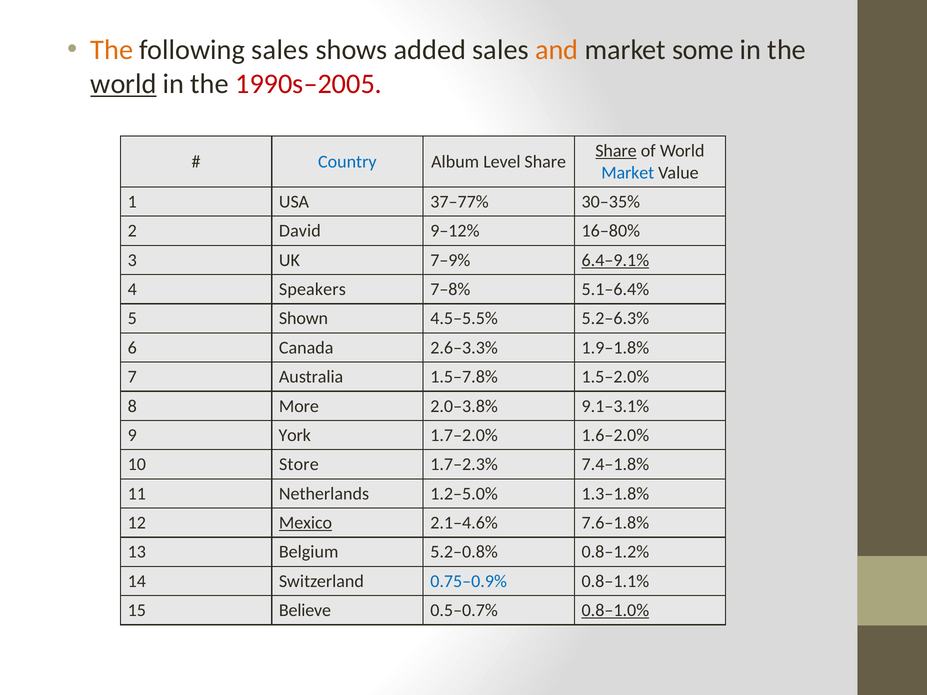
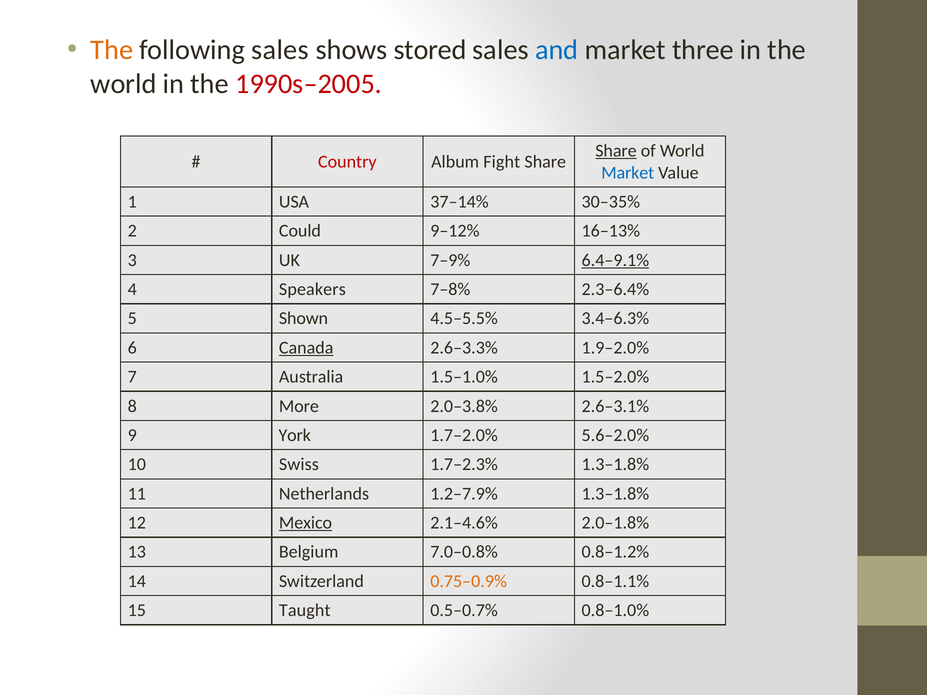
added: added -> stored (430, 50)
and colour: orange -> blue (557, 50)
some: some -> three (703, 50)
world underline: present -> none (123, 84)
Country colour: blue -> red (347, 162)
Level: Level -> Fight (502, 162)
37–77%: 37–77% -> 37–14% (459, 202)
David: David -> Could (300, 231)
16–80%: 16–80% -> 16–13% (611, 231)
5.1–6.4%: 5.1–6.4% -> 2.3–6.4% (615, 289)
5.2–6.3%: 5.2–6.3% -> 3.4–6.3% (615, 319)
Canada underline: none -> present (306, 348)
1.9–1.8%: 1.9–1.8% -> 1.9–2.0% (615, 348)
1.5–7.8%: 1.5–7.8% -> 1.5–1.0% (464, 377)
9.1–3.1%: 9.1–3.1% -> 2.6–3.1% (615, 406)
1.6–2.0%: 1.6–2.0% -> 5.6–2.0% (615, 435)
Store: Store -> Swiss (299, 465)
1.7–2.3% 7.4–1.8%: 7.4–1.8% -> 1.3–1.8% (615, 465)
1.2–5.0%: 1.2–5.0% -> 1.2–7.9% (464, 494)
7.6–1.8%: 7.6–1.8% -> 2.0–1.8% (615, 523)
5.2–0.8%: 5.2–0.8% -> 7.0–0.8% (464, 552)
0.75–0.9% colour: blue -> orange (469, 581)
Believe: Believe -> Taught (305, 611)
0.8–1.0% underline: present -> none (615, 611)
